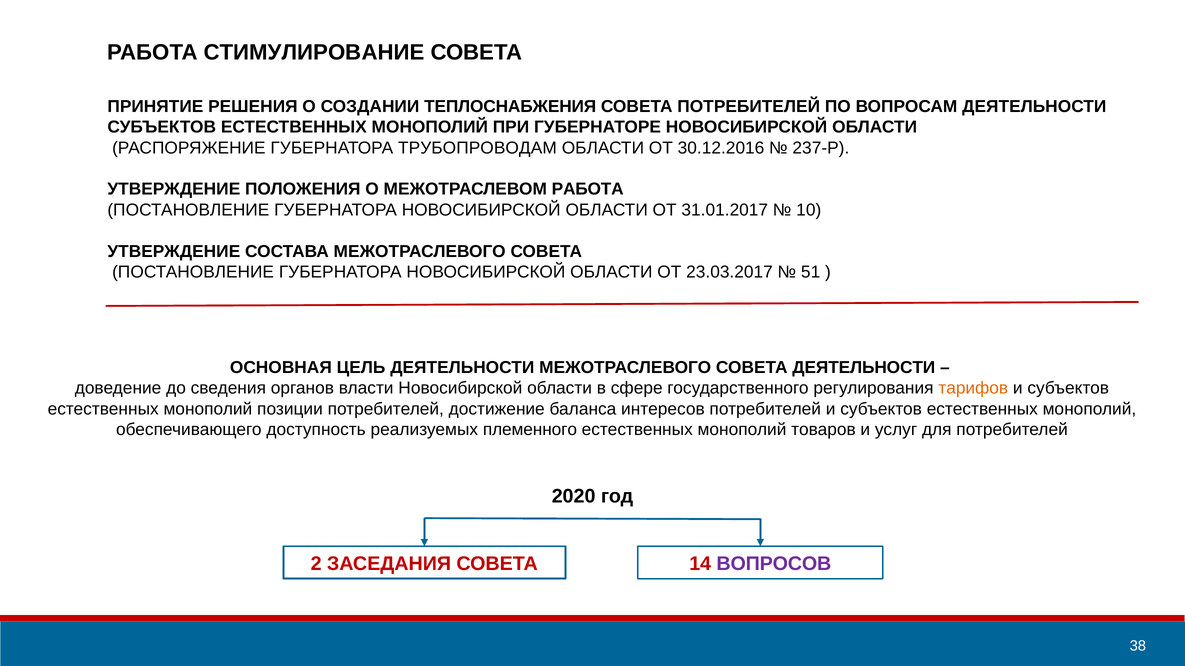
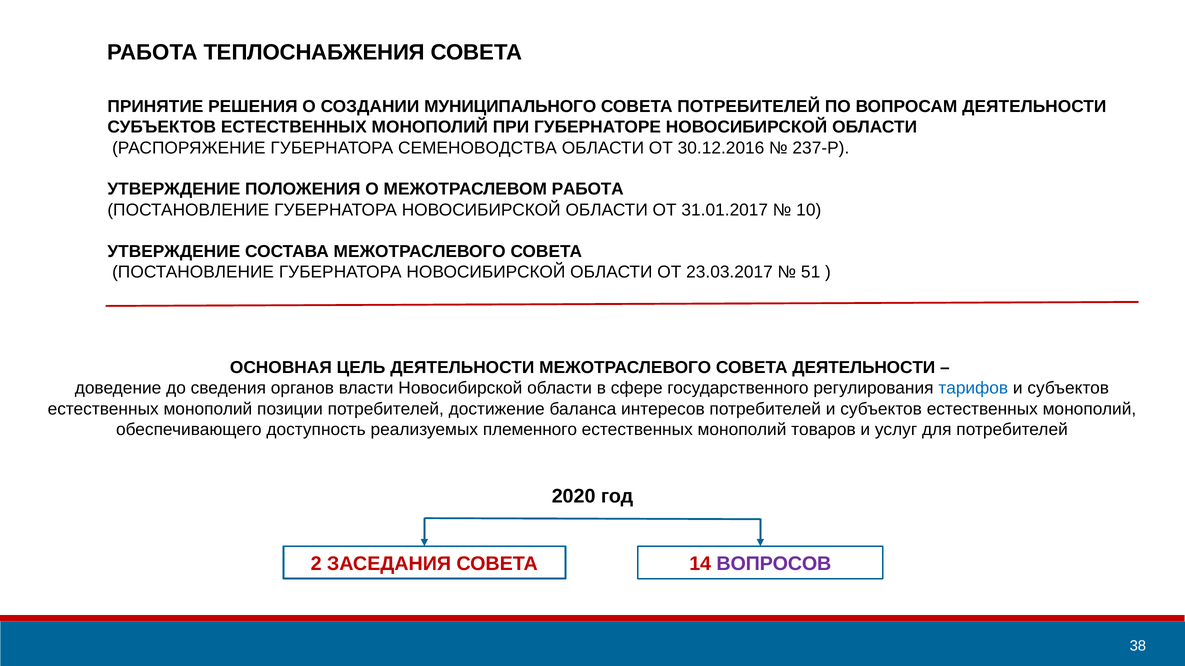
СТИМУЛИРОВАНИЕ: СТИМУЛИРОВАНИЕ -> ТЕПЛОСНАБЖЕНИЯ (314, 53)
ТЕПЛОСНАБЖЕНИЯ: ТЕПЛОСНАБЖЕНИЯ -> МУНИЦИПАЛЬНОГО (510, 106)
ТРУБОПРОВОДАМ: ТРУБОПРОВОДАМ -> СЕМЕНОВОДСТВА (477, 148)
тарифов colour: orange -> blue (973, 388)
